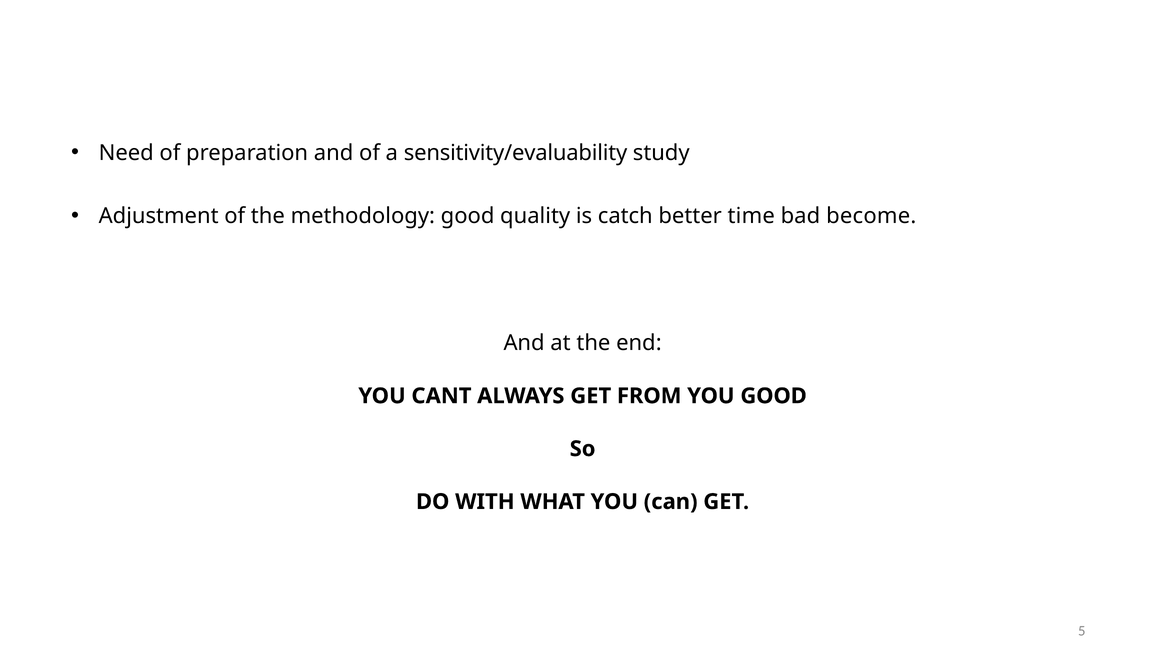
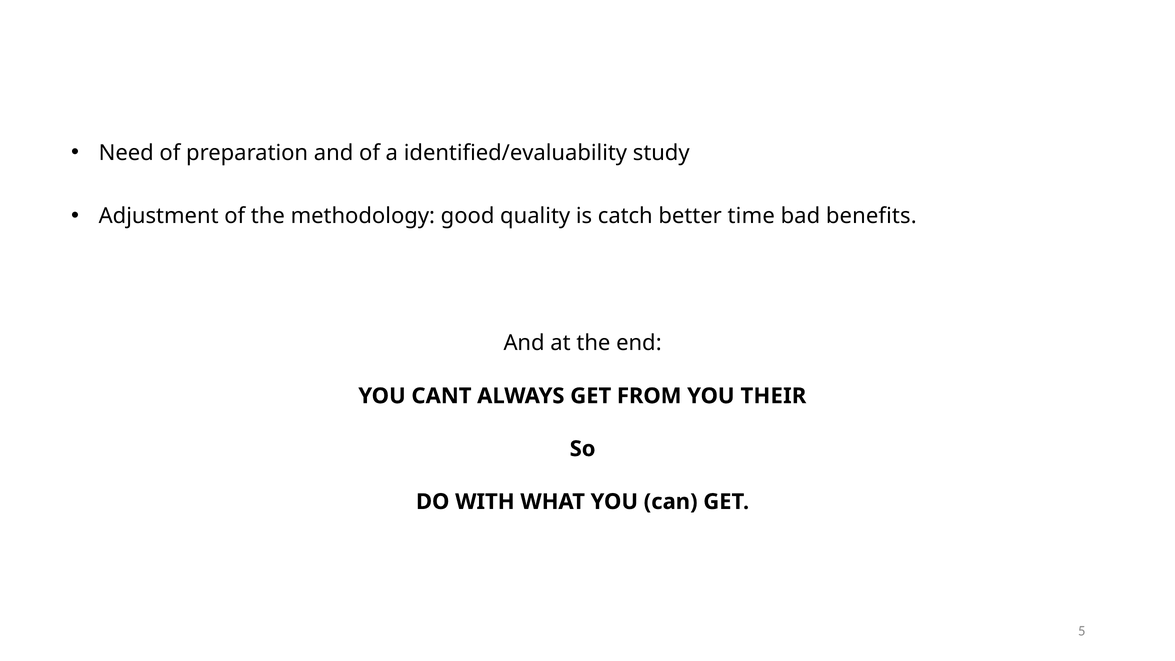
sensitivity/evaluability: sensitivity/evaluability -> identified/evaluability (515, 153)
become: become -> benefits (871, 216)
YOU GOOD: GOOD -> THEIR (773, 396)
